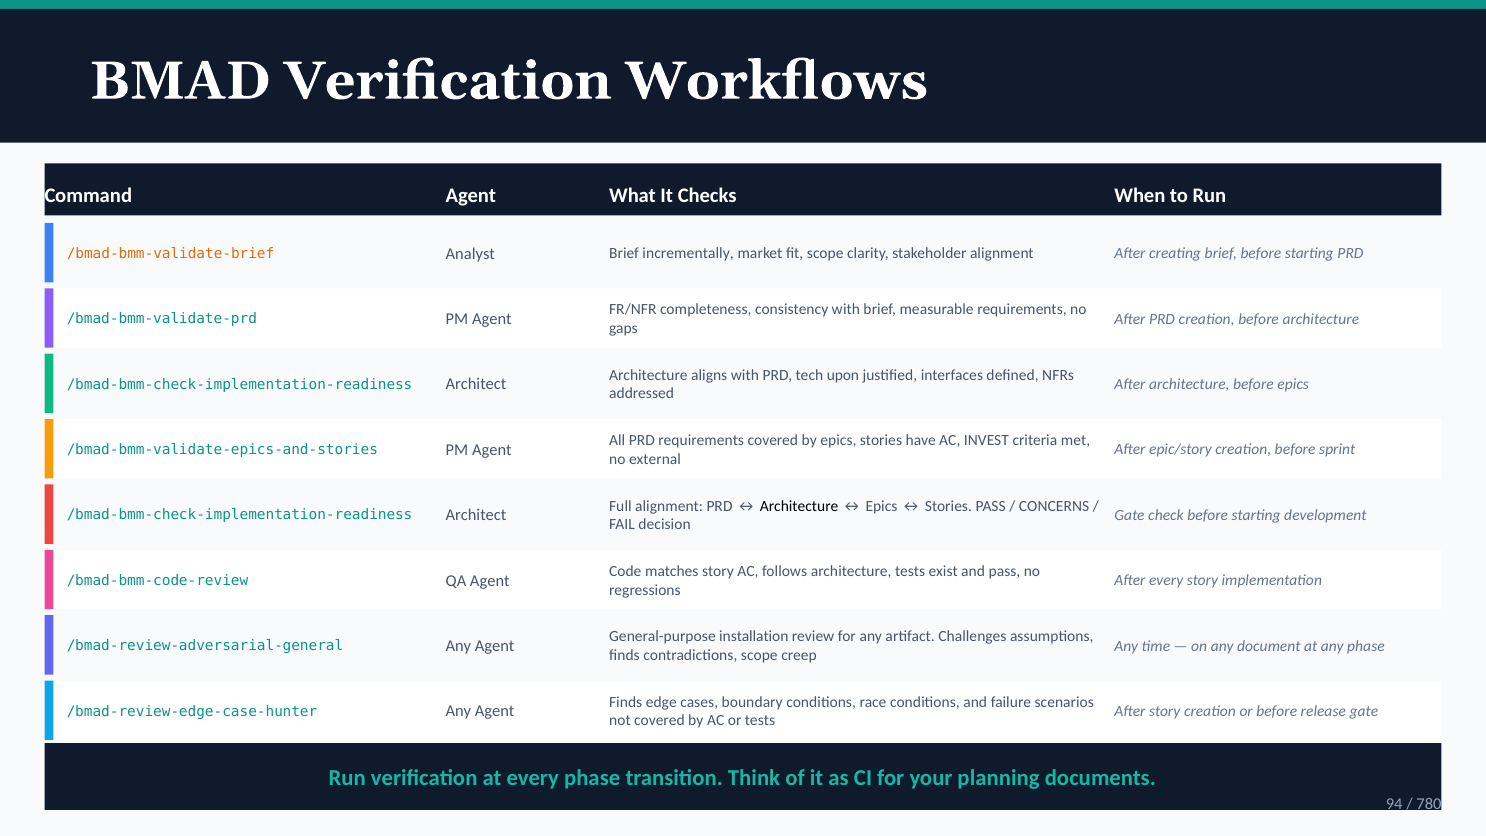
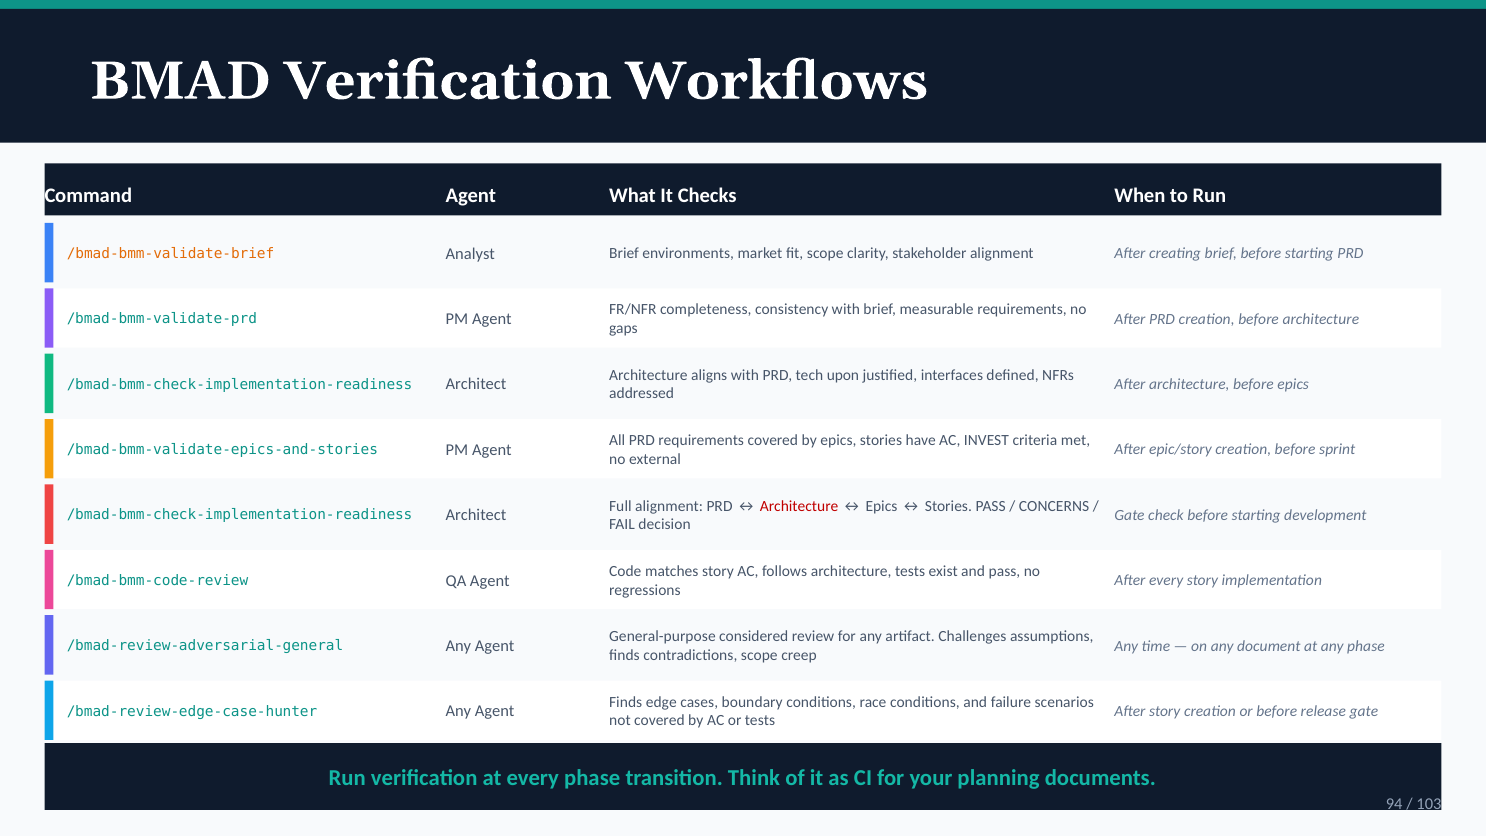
incrementally: incrementally -> environments (688, 254)
Architecture colour: black -> red (799, 506)
installation: installation -> considered (754, 637)
780: 780 -> 103 (1429, 804)
